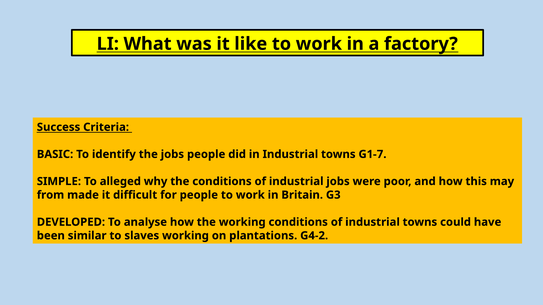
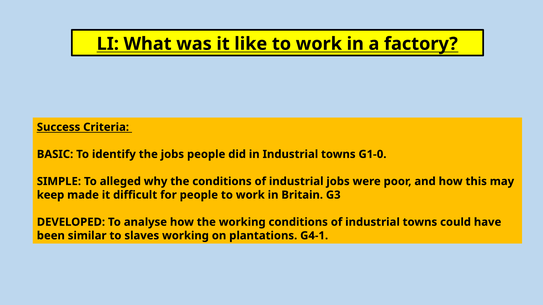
G1-7: G1-7 -> G1-0 (372, 154)
from: from -> keep (51, 195)
G4-2: G4-2 -> G4-1 (314, 236)
